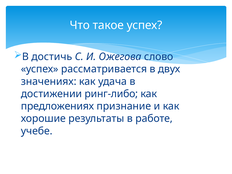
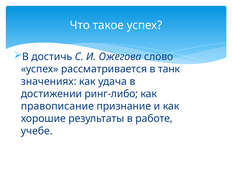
двух: двух -> танк (169, 69)
предложениях: предложениях -> правописание (57, 106)
